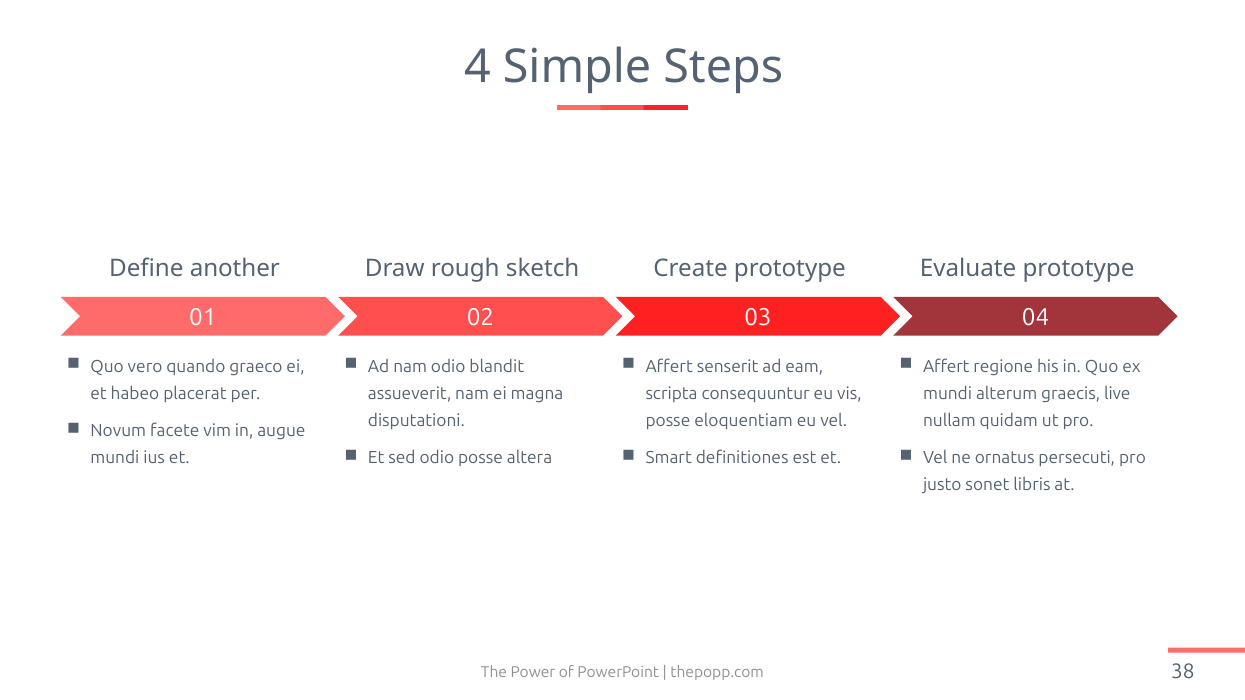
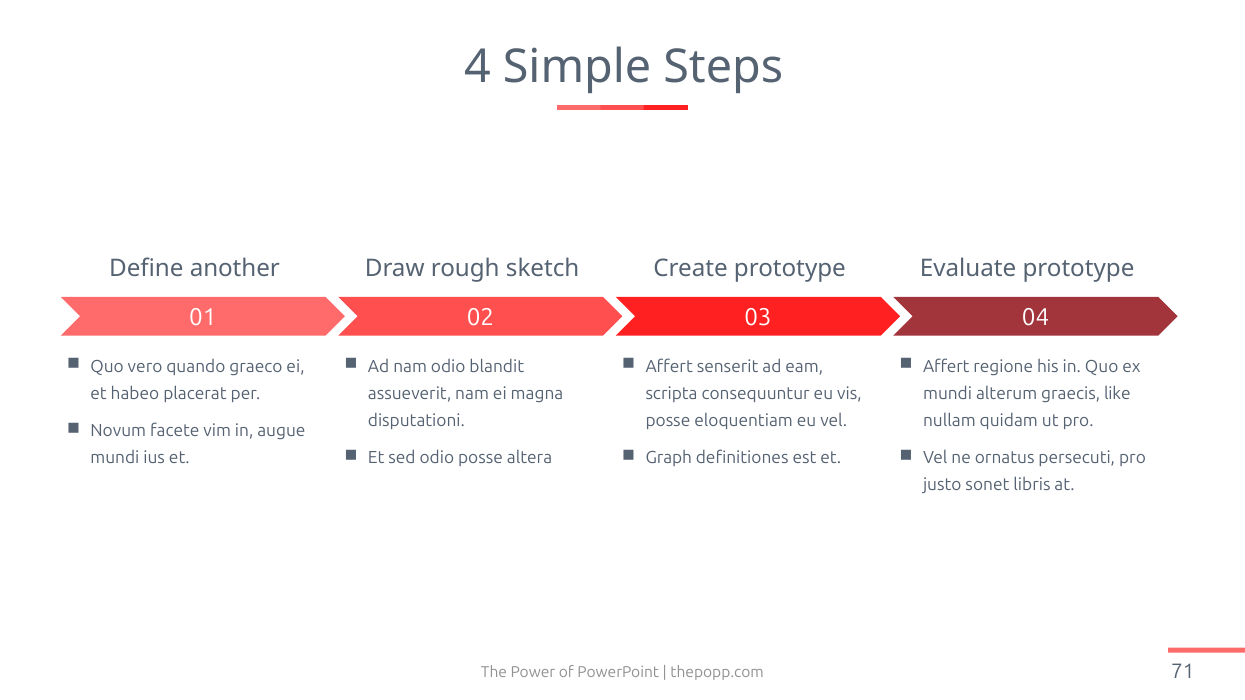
live: live -> like (1117, 394)
Smart: Smart -> Graph (669, 458)
38: 38 -> 71 (1183, 672)
